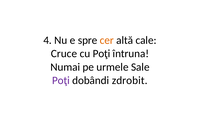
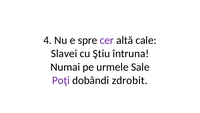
cer colour: orange -> purple (107, 40)
Cruce: Cruce -> Slavei (64, 53)
cu Poţi: Poţi -> Ştiu (101, 53)
